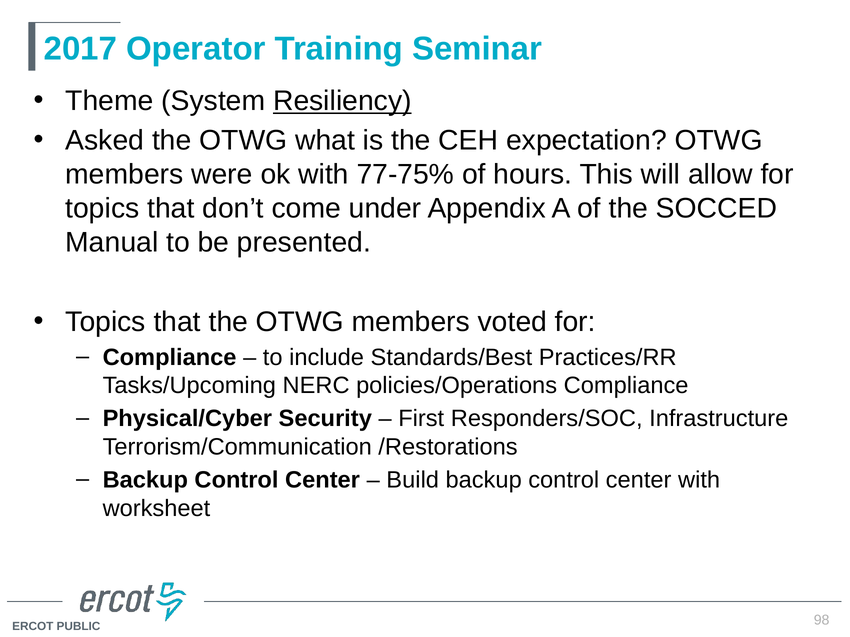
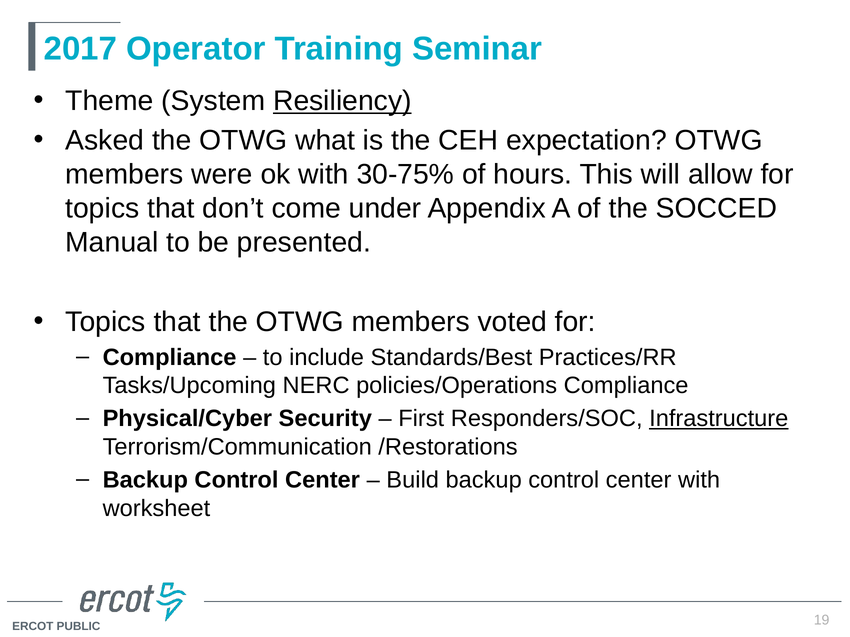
77-75%: 77-75% -> 30-75% (405, 175)
Infrastructure underline: none -> present (719, 419)
98: 98 -> 19 (822, 621)
